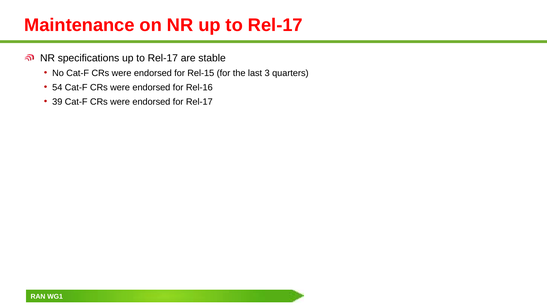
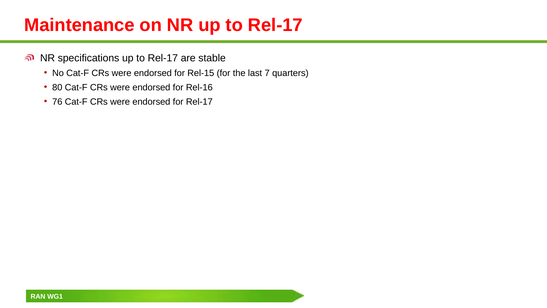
3: 3 -> 7 (267, 73)
54: 54 -> 80 (57, 87)
39: 39 -> 76 (57, 102)
